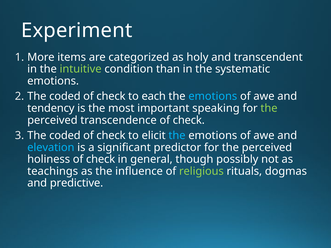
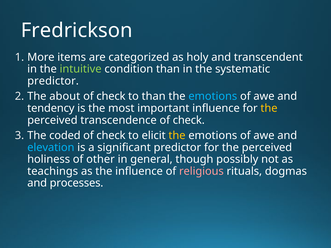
Experiment: Experiment -> Fredrickson (77, 31)
emotions: emotions -> predictor (53, 81)
coded: coded -> about (65, 96)
to each: each -> than (154, 96)
important speaking: speaking -> influence (216, 108)
the colour: light green -> yellow (269, 108)
the colour: light blue -> yellow (177, 136)
holiness of check: check -> other (101, 159)
religious colour: light green -> pink (201, 171)
predictive: predictive -> processes (77, 183)
